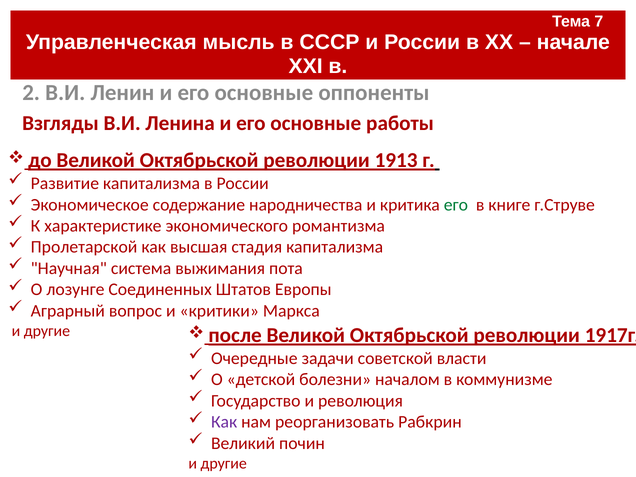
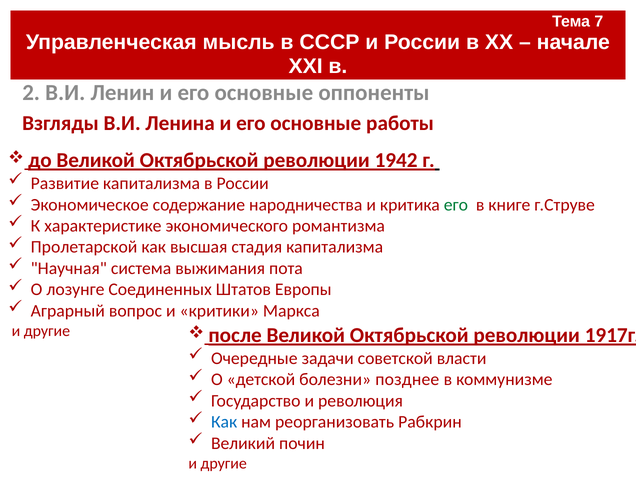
1913: 1913 -> 1942 (396, 160)
началом: началом -> позднее (407, 380)
Как colour: purple -> blue (224, 422)
